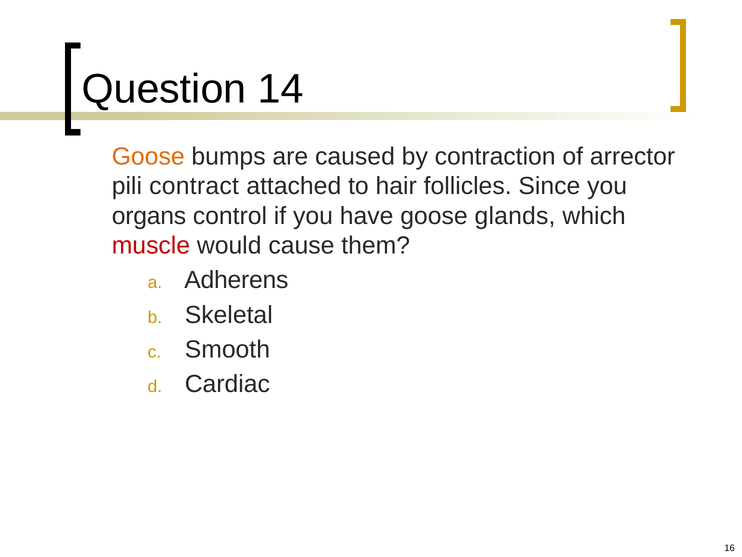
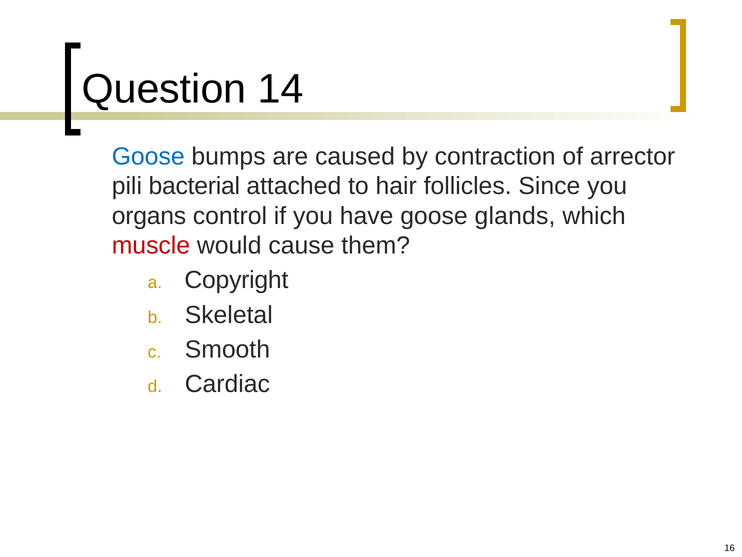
Goose colour: orange -> blue (148, 156)
contract: contract -> bacterial (194, 186)
Adherens: Adherens -> Copyright (236, 280)
